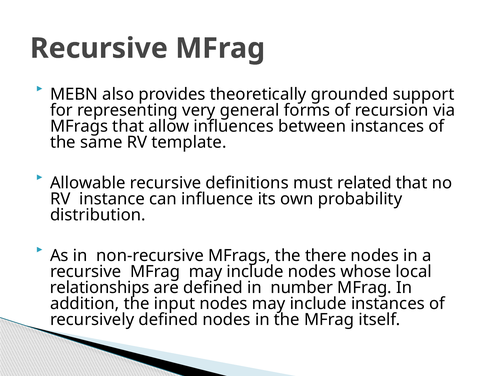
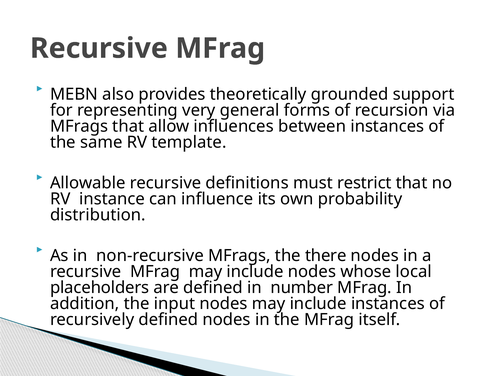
related: related -> restrict (364, 183)
relationships: relationships -> placeholders (100, 287)
